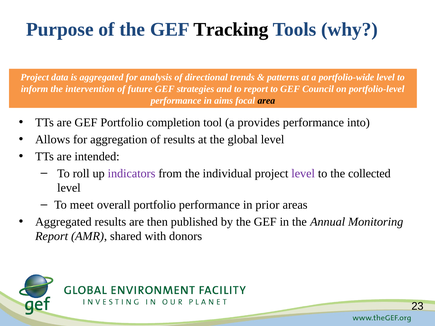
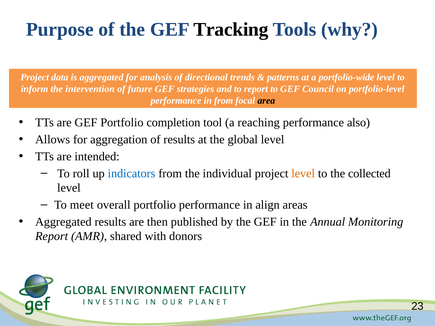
in aims: aims -> from (224, 101)
provides: provides -> reaching (259, 123)
into: into -> also (359, 123)
indicators colour: purple -> blue (132, 173)
level colour: purple -> orange (303, 173)
prior: prior -> align (268, 205)
